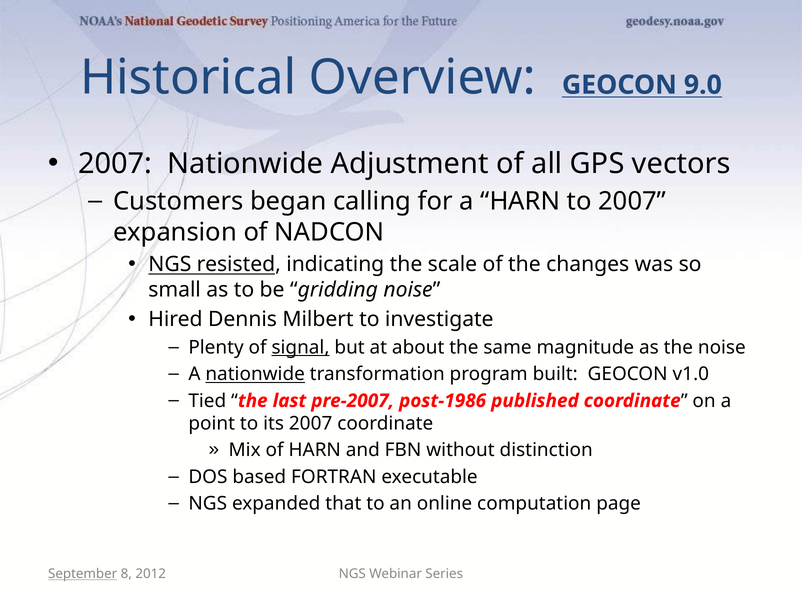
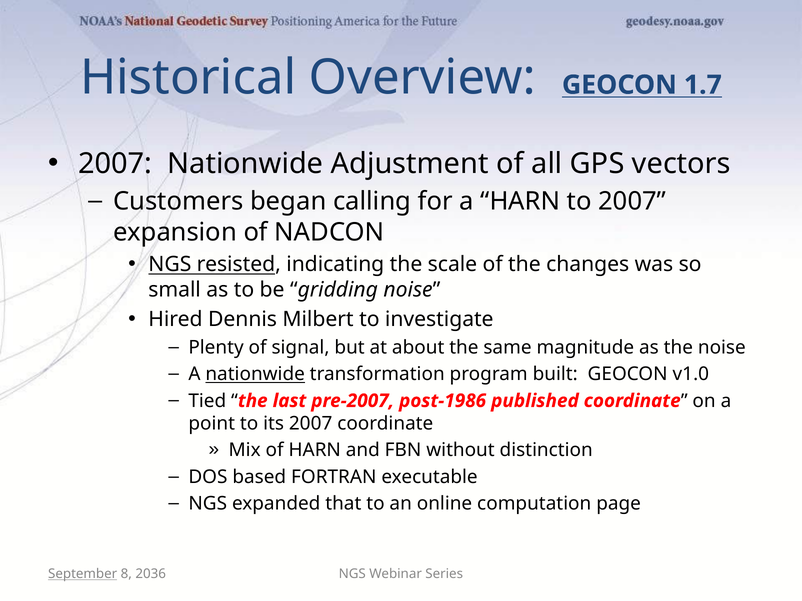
9.0: 9.0 -> 1.7 (703, 85)
signal underline: present -> none (300, 348)
2012: 2012 -> 2036 (151, 574)
